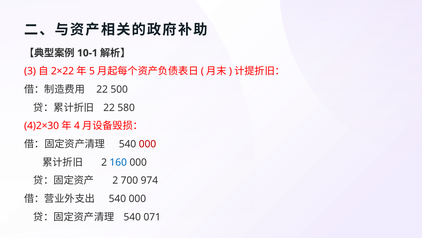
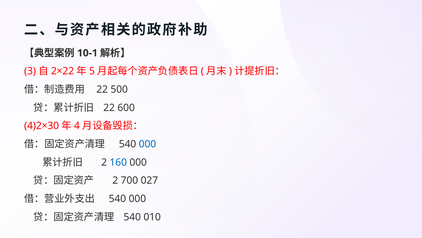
580: 580 -> 600 (126, 107)
000 colour: red -> blue (147, 144)
974: 974 -> 027 (149, 180)
071: 071 -> 010 (152, 217)
